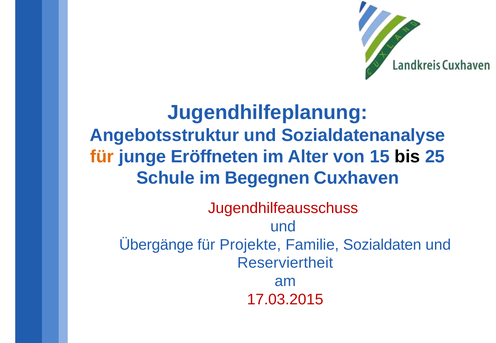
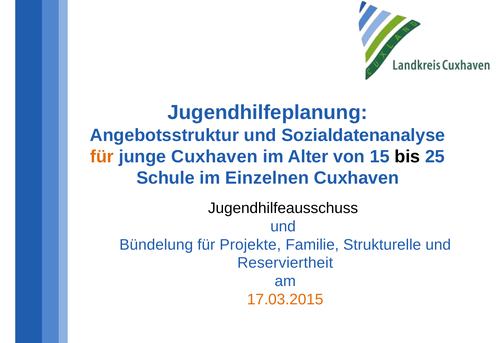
junge Eröffneten: Eröffneten -> Cuxhaven (214, 157)
Begegnen: Begegnen -> Einzelnen (267, 178)
Jugendhilfeausschuss colour: red -> black (283, 208)
Übergänge: Übergänge -> Bündelung (156, 245)
Sozialdaten: Sozialdaten -> Strukturelle (382, 245)
17.03.2015 colour: red -> orange (285, 300)
